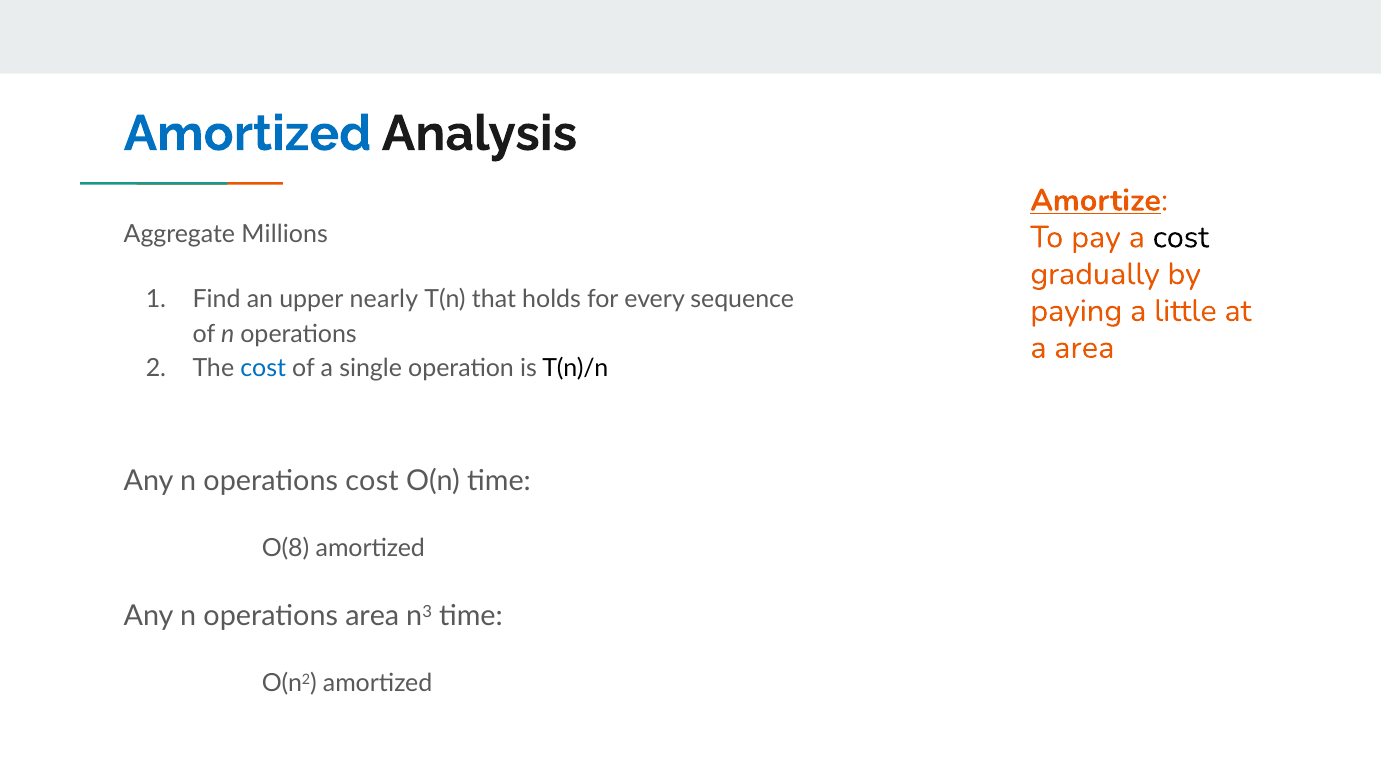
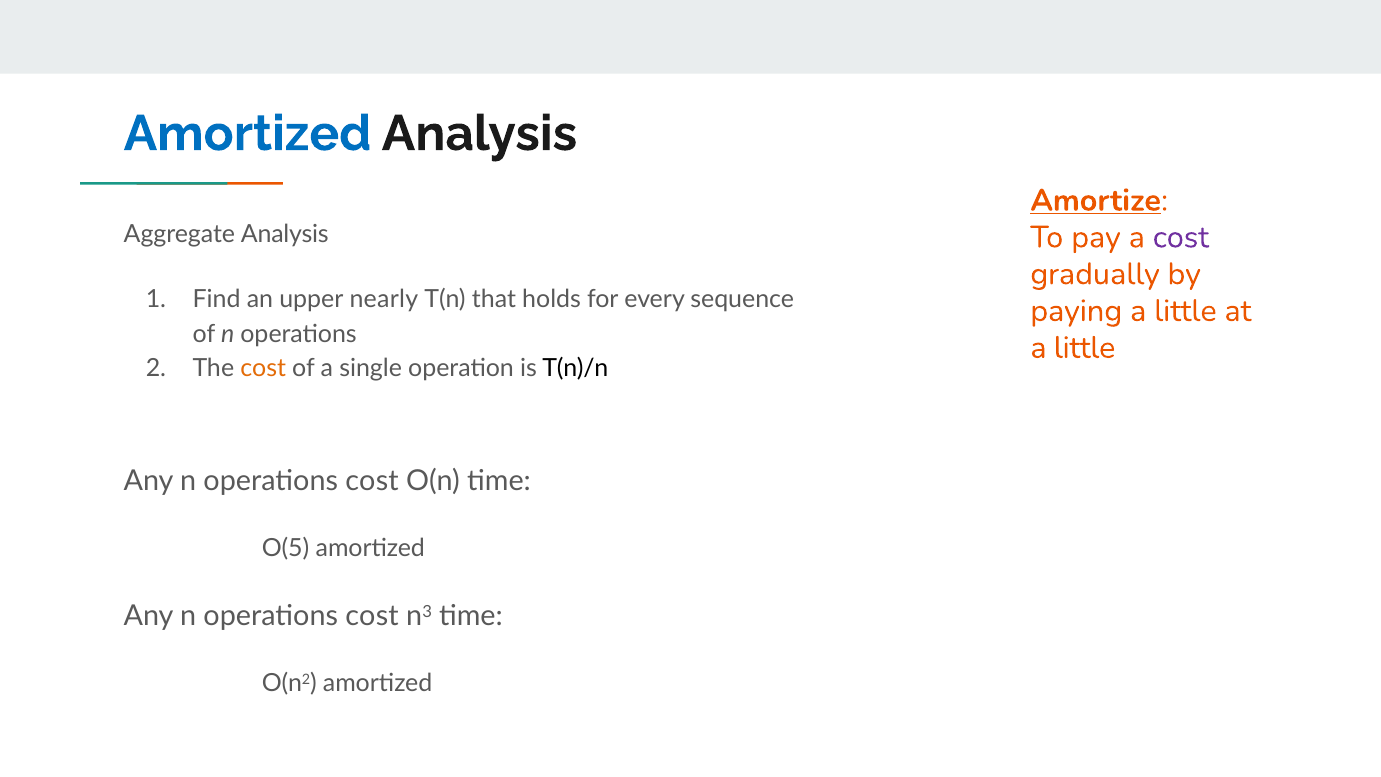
cost colour: black -> purple (1181, 237)
Aggregate Millions: Millions -> Analysis (285, 235)
area: area -> little (1085, 348)
cost colour: blue -> orange (263, 368)
O(8: O(8 -> O(5 (286, 548)
area: area -> cost (372, 616)
